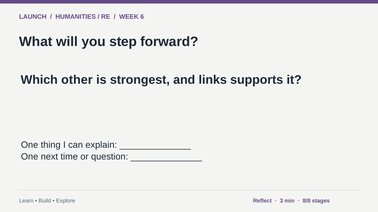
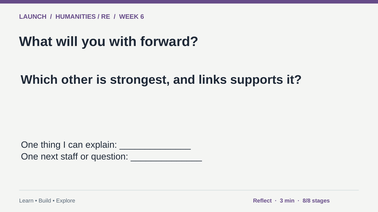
step: step -> with (123, 42)
time: time -> staff (69, 157)
